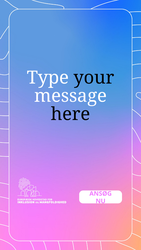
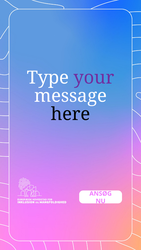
your colour: black -> purple (94, 78)
